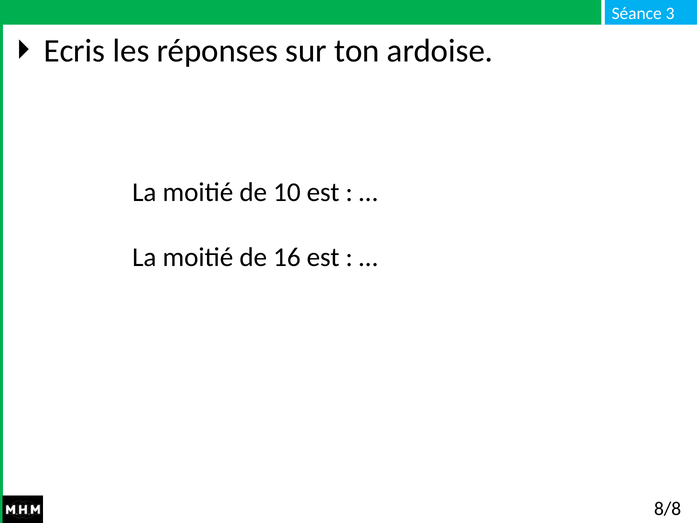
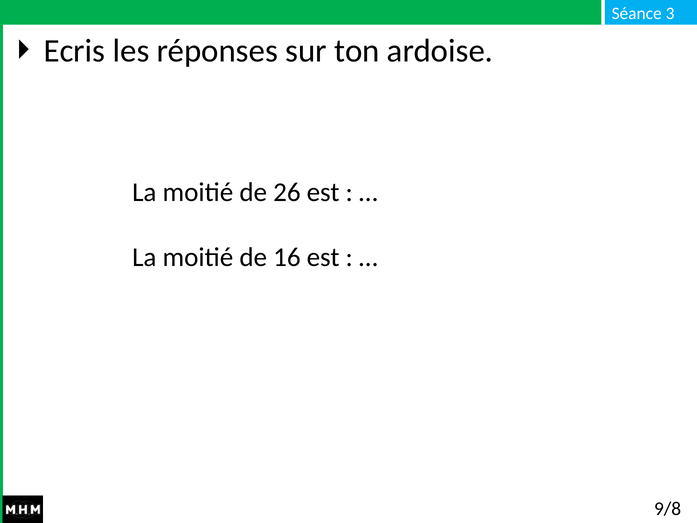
10: 10 -> 26 (287, 192)
8/8: 8/8 -> 9/8 (668, 509)
